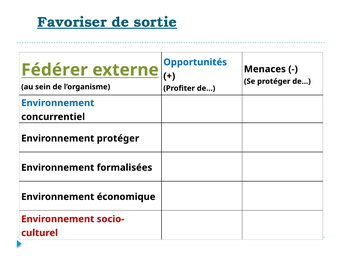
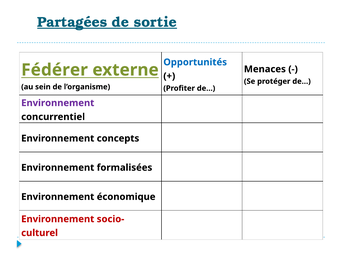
Favoriser: Favoriser -> Partagées (72, 22)
Environnement colour: blue -> purple (58, 103)
Environnement protéger: protéger -> concepts (118, 139)
